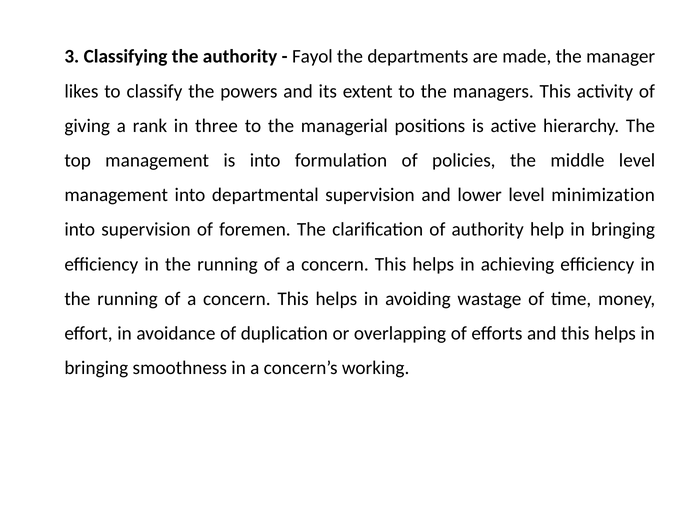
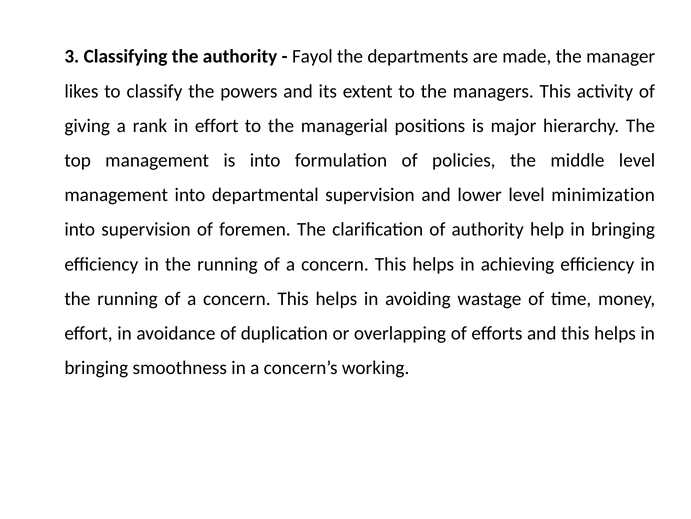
in three: three -> effort (217, 126)
active: active -> major (513, 126)
